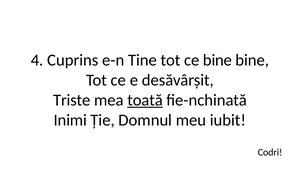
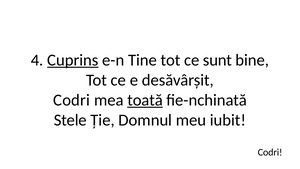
Cuprins underline: none -> present (73, 60)
ce bine: bine -> sunt (217, 60)
Triste: Triste -> Codri (72, 100)
Inimi: Inimi -> Stele (70, 120)
